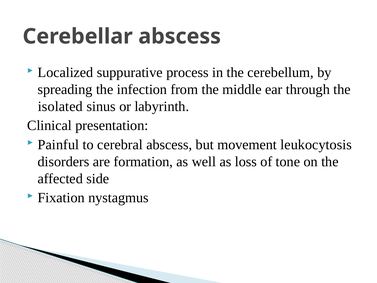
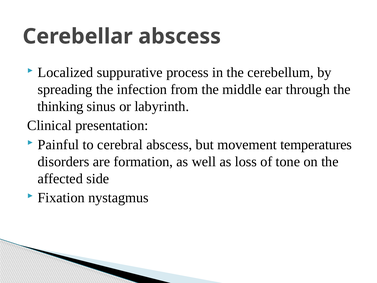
isolated: isolated -> thinking (60, 106)
leukocytosis: leukocytosis -> temperatures (316, 145)
